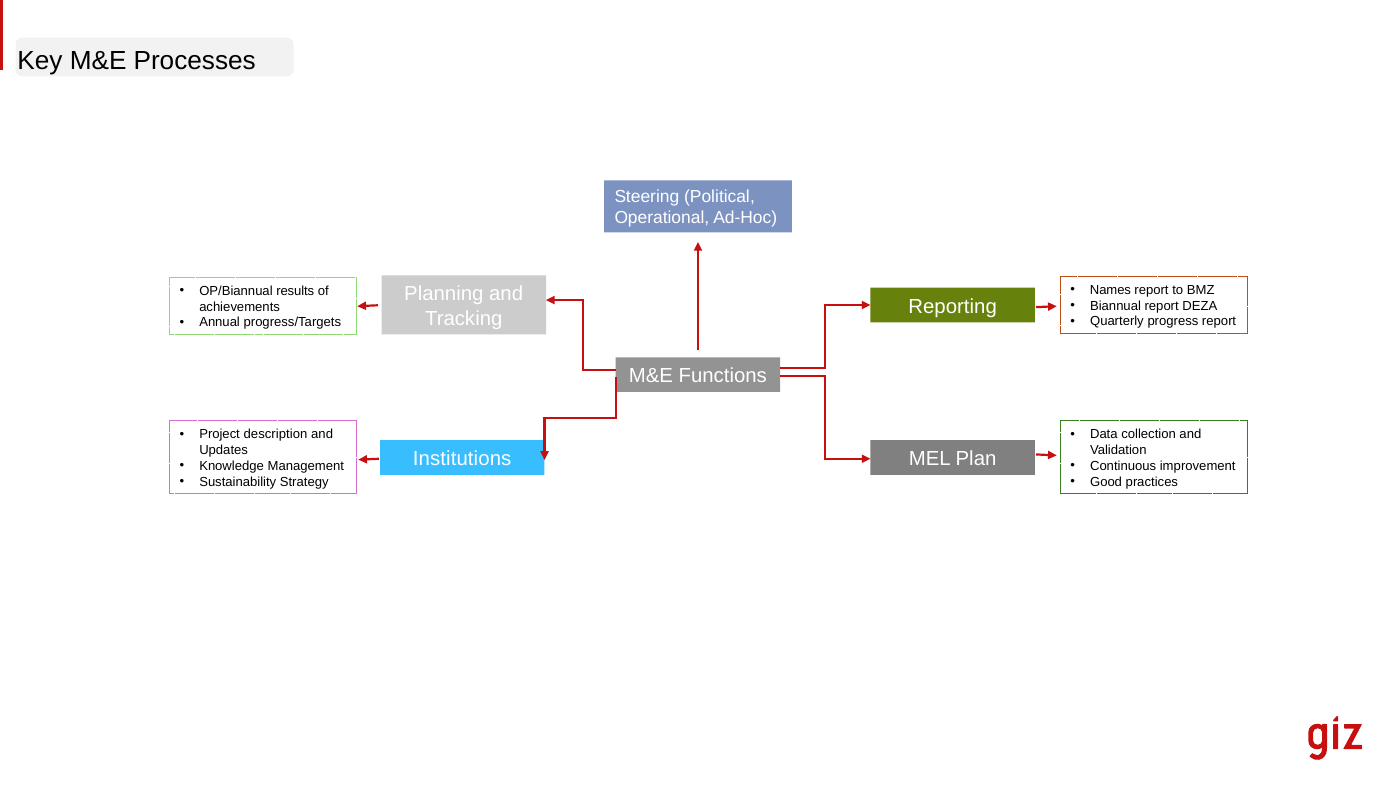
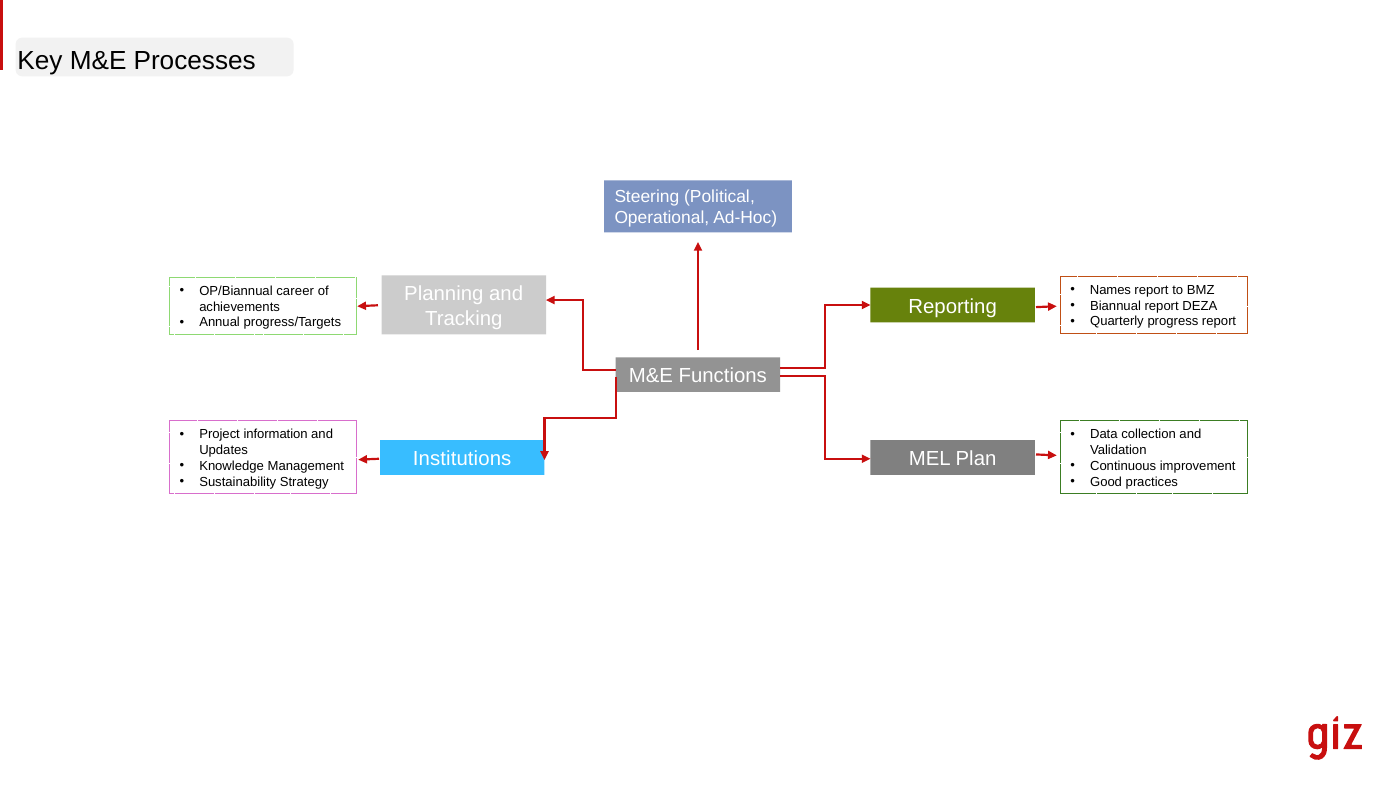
results: results -> career (295, 291)
description: description -> information (276, 435)
